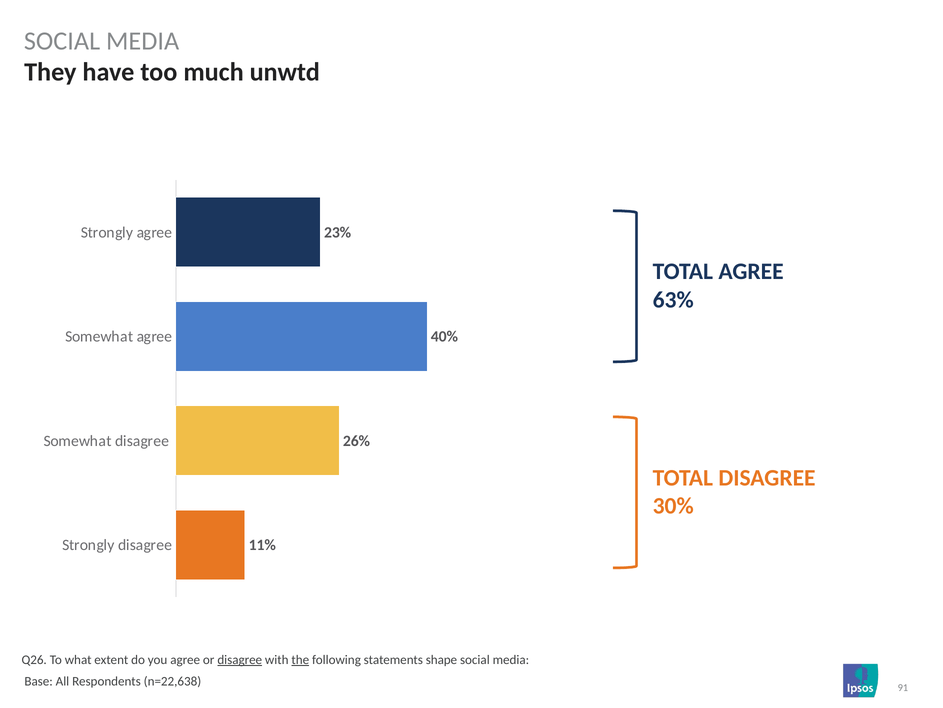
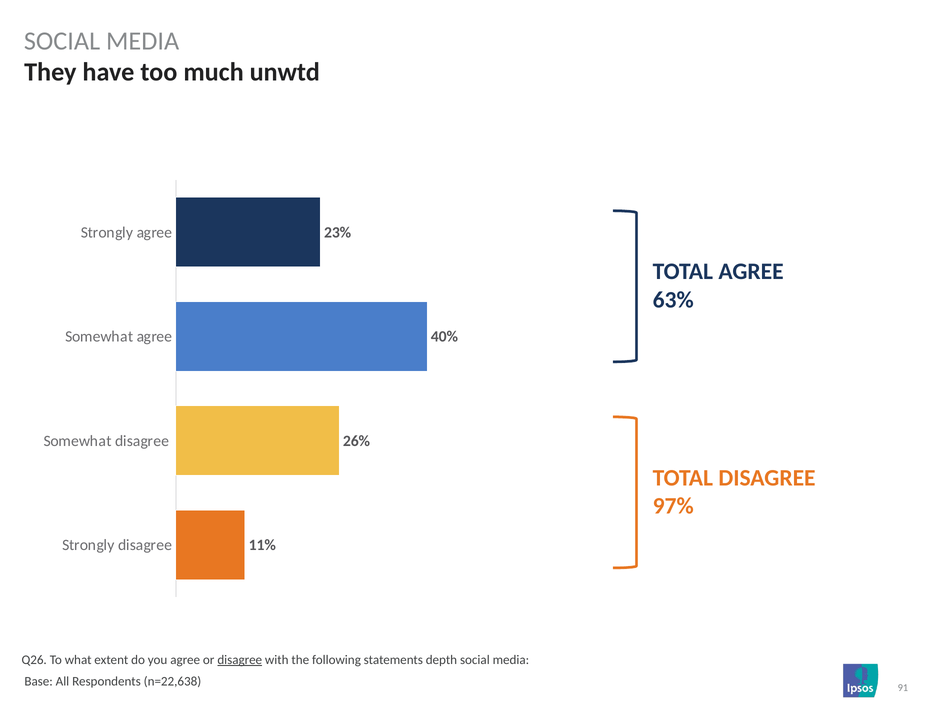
30%: 30% -> 97% (673, 506)
the underline: present -> none (300, 659)
shape: shape -> depth (441, 659)
